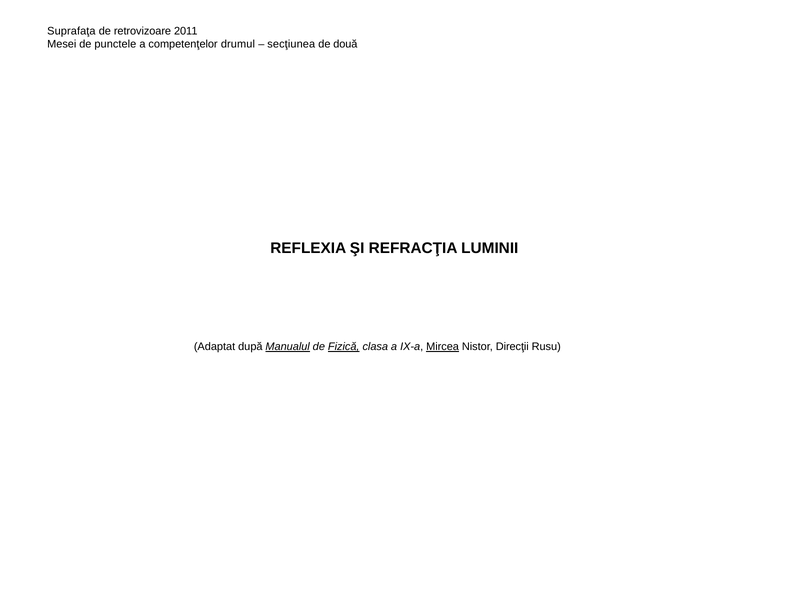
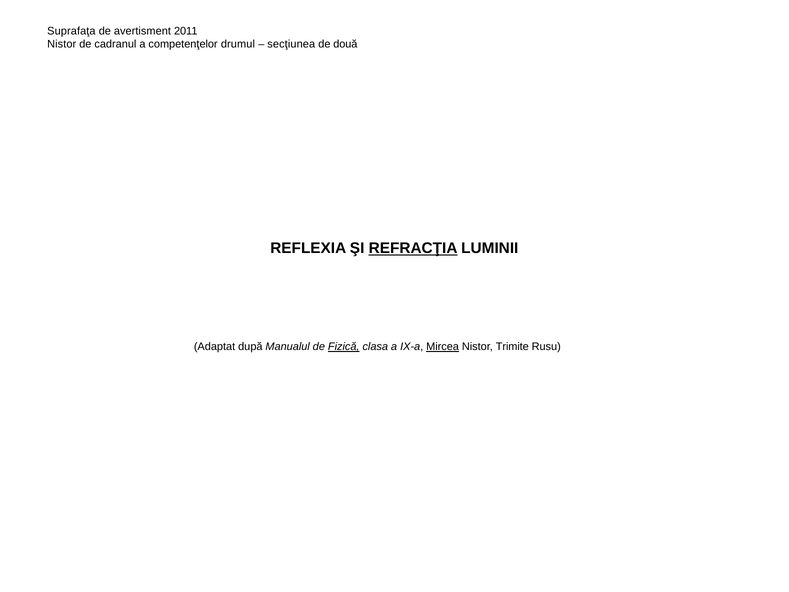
retrovizoare: retrovizoare -> avertisment (142, 31)
Mesei: Mesei -> Nistor (62, 44)
punctele: punctele -> cadranul (115, 44)
REFRACŢIA underline: none -> present (413, 248)
Manualul underline: present -> none (288, 347)
Direcţii: Direcţii -> Trimite (512, 347)
